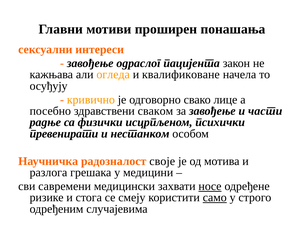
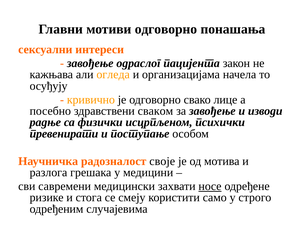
мотиви проширен: проширен -> одговорно (166, 29)
квалификоване: квалификоване -> организацијама (181, 75)
части: части -> изводи (265, 111)
нестанком: нестанком -> поступање (140, 134)
само underline: present -> none (215, 198)
